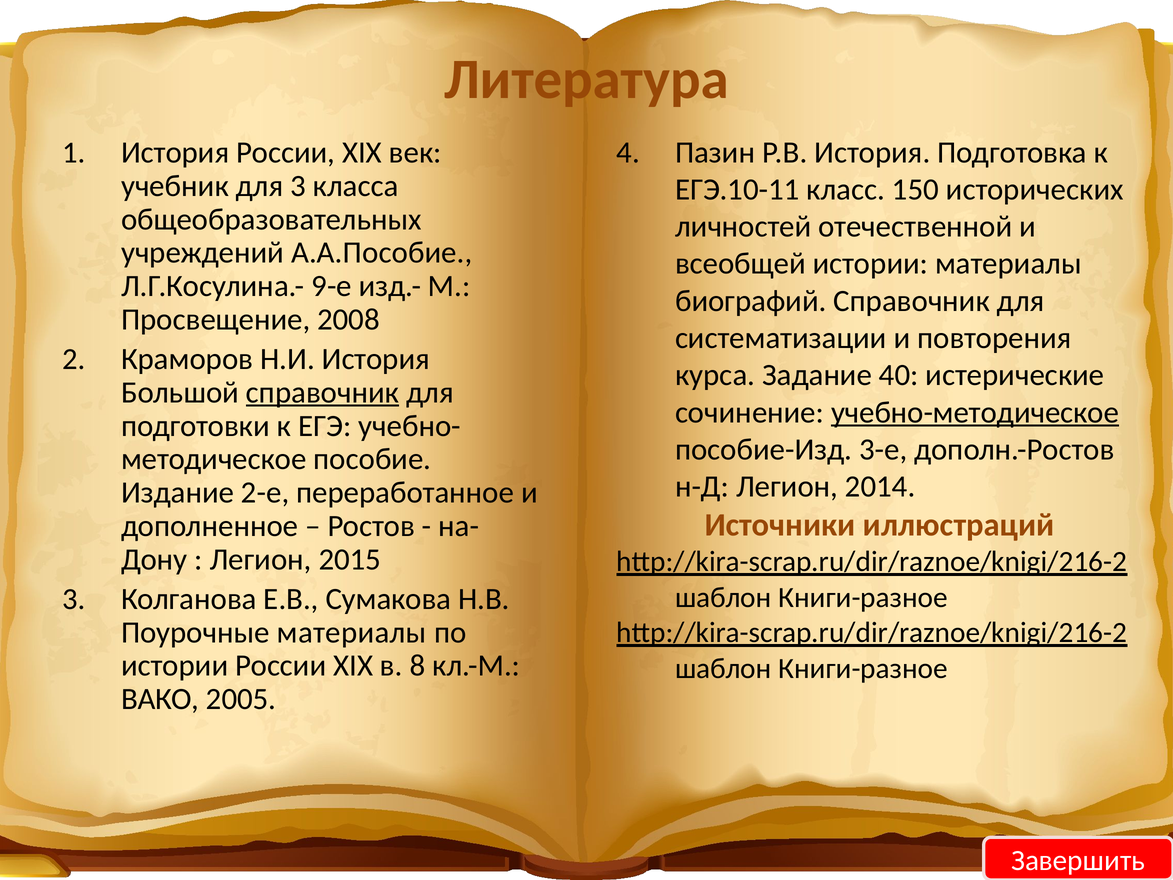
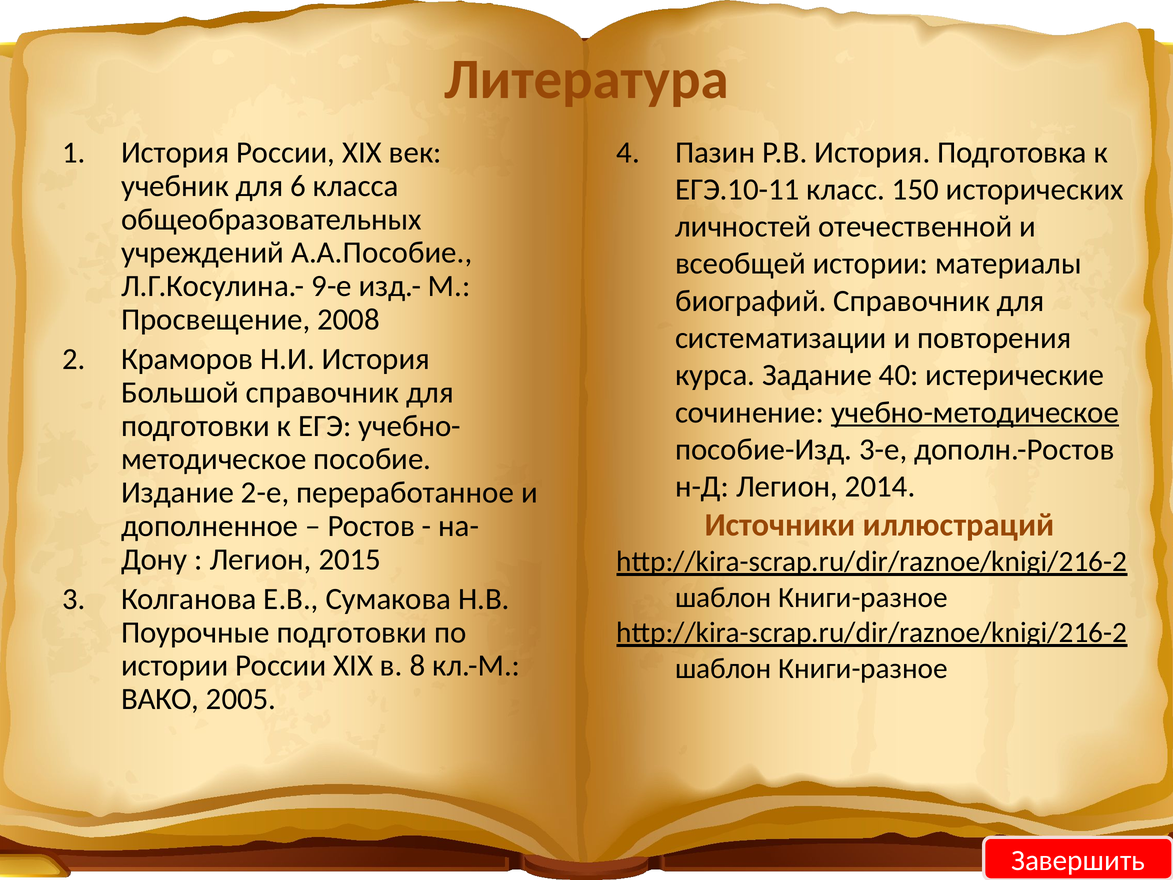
для 3: 3 -> 6 (298, 186)
справочник underline: present -> none (323, 392)
Поурочные материалы: материалы -> подготовки (352, 632)
